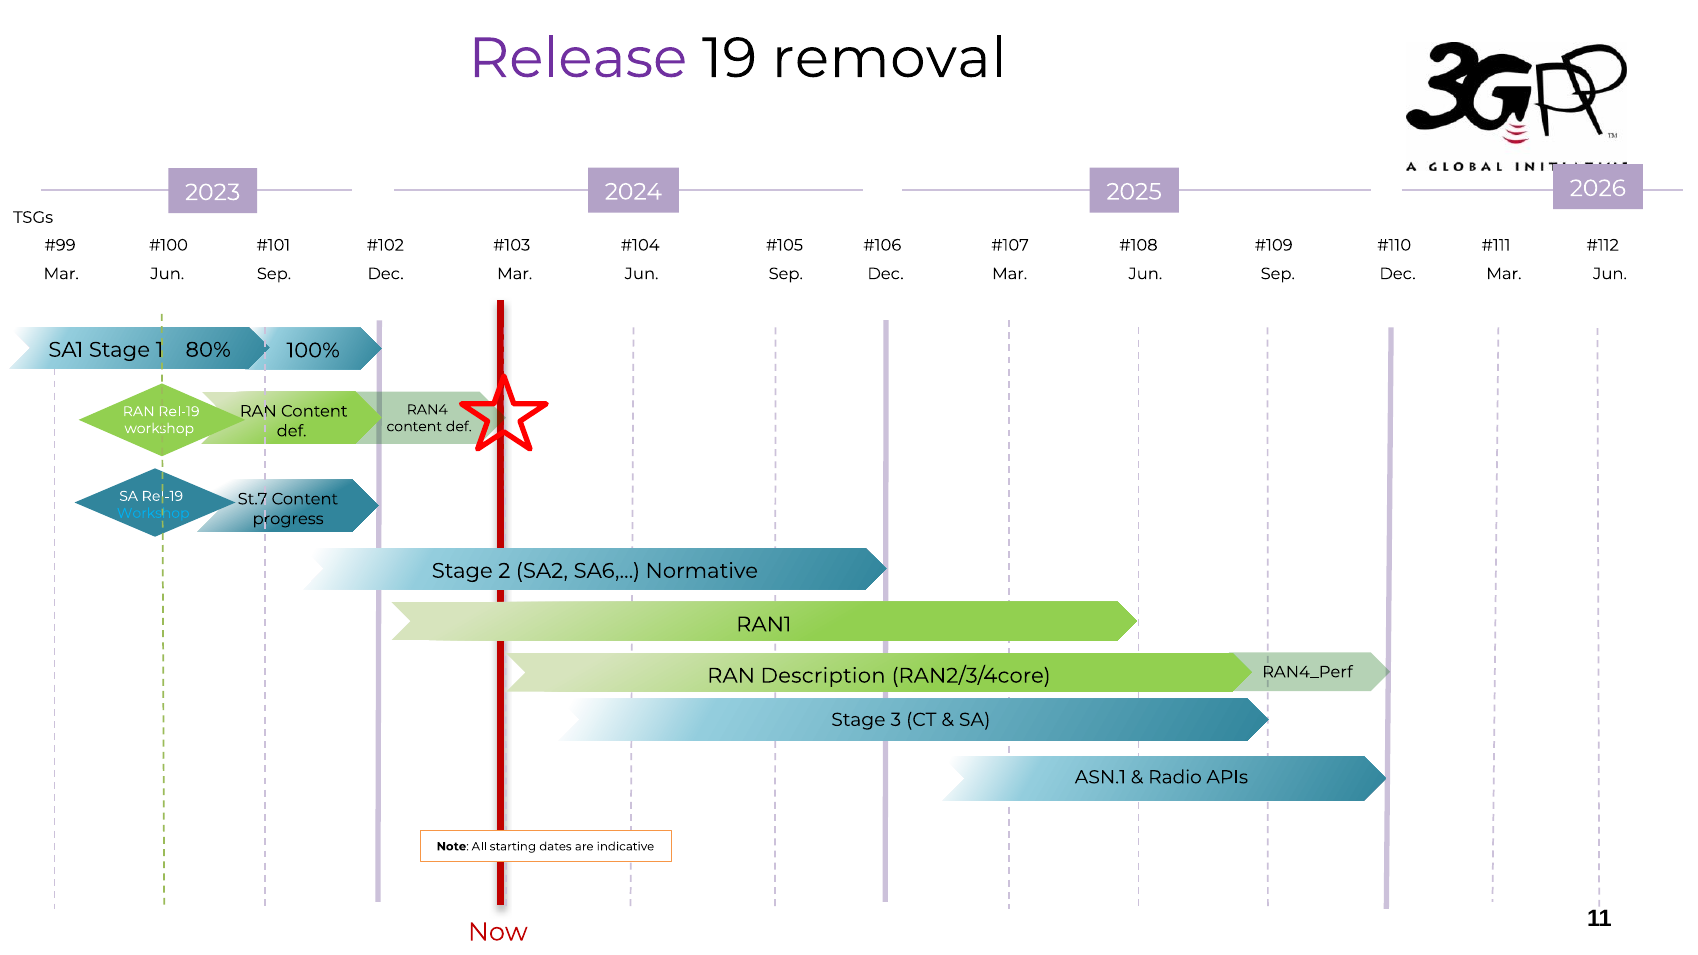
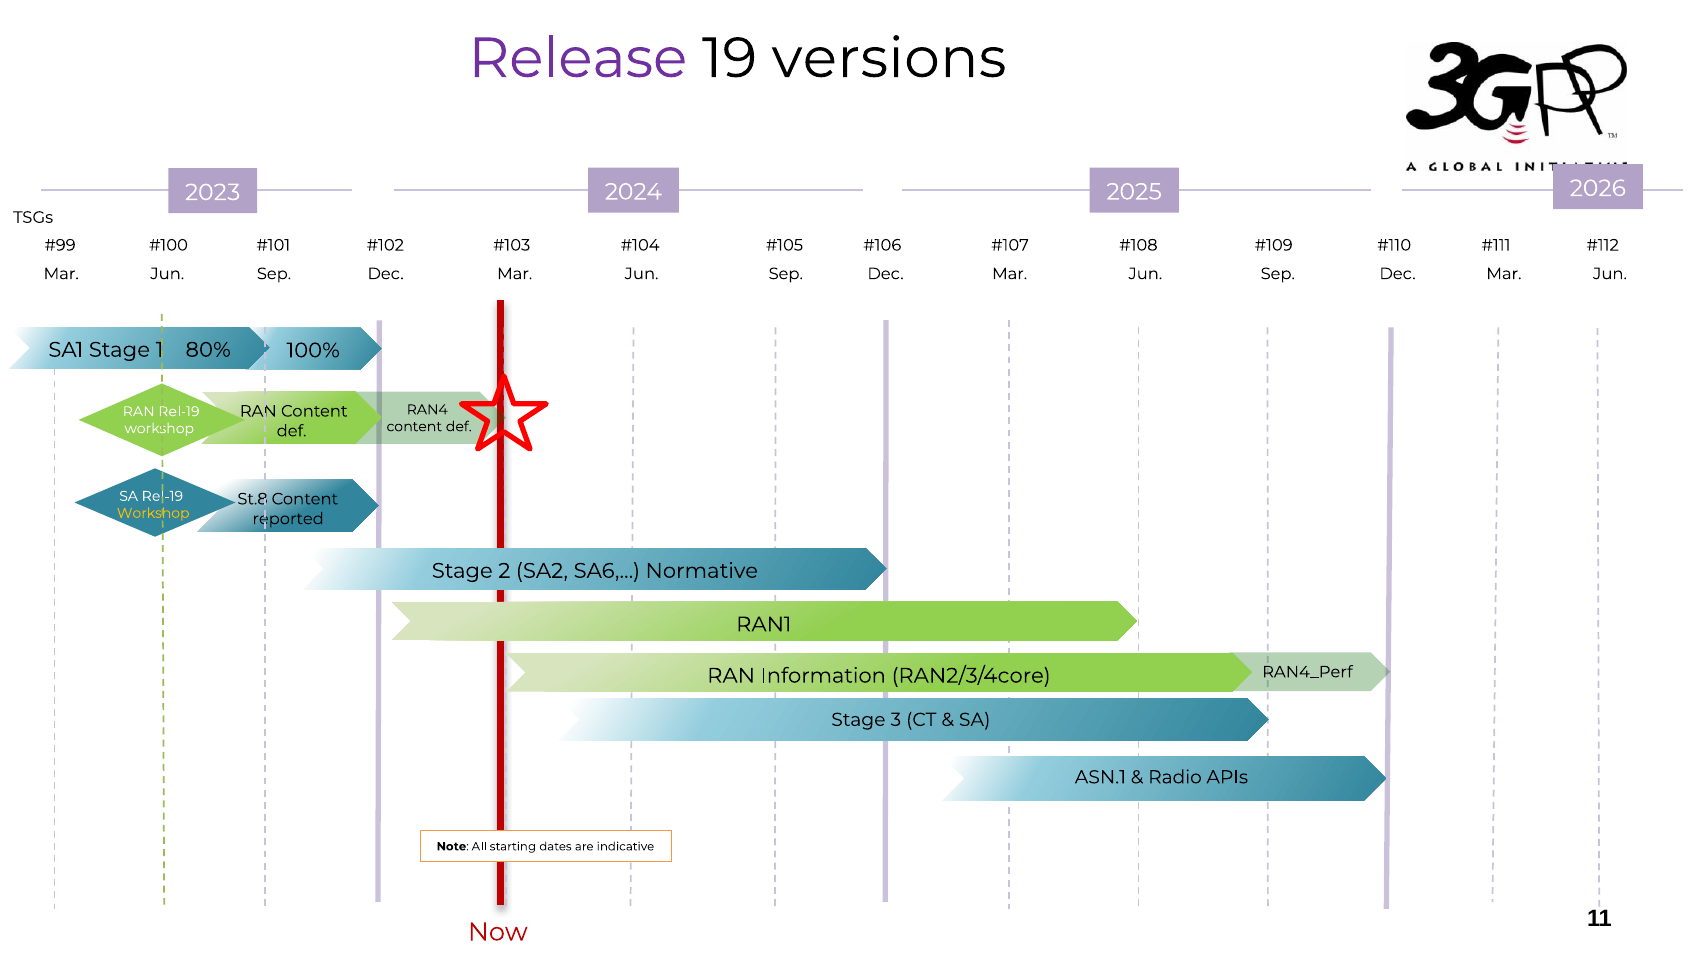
removal: removal -> versions (889, 58)
St.7: St.7 -> St.8 (253, 499)
Workshop colour: light blue -> yellow (153, 513)
progress: progress -> reported (288, 519)
Description: Description -> Information (823, 676)
